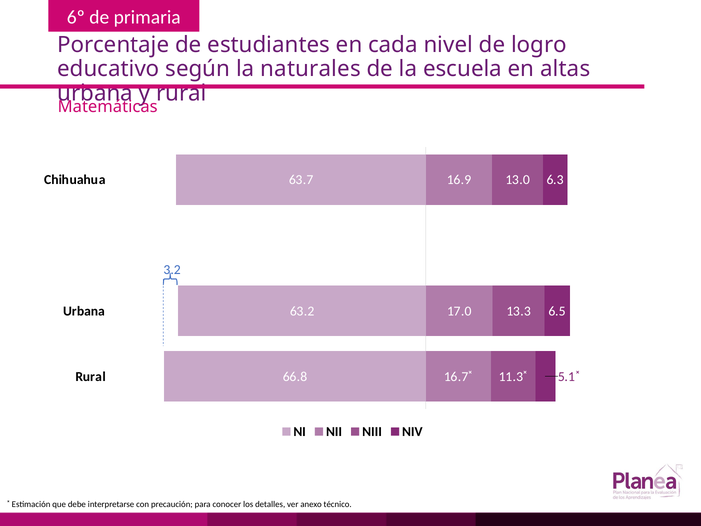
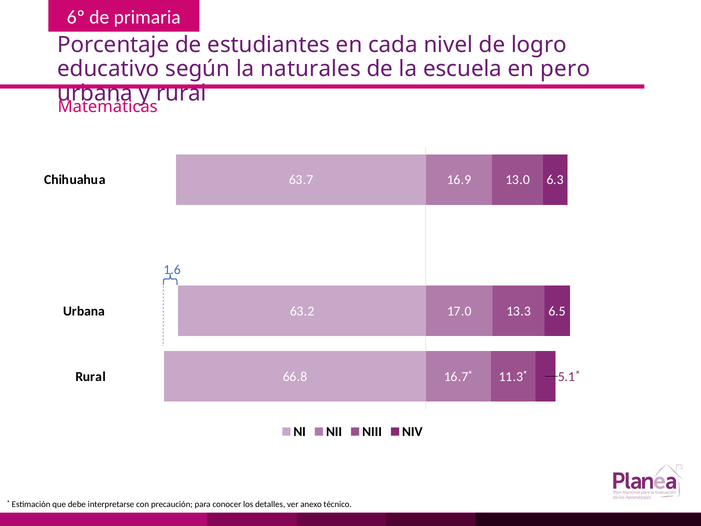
altas: altas -> pero (565, 69)
3.2: 3.2 -> 1.6 (172, 269)
